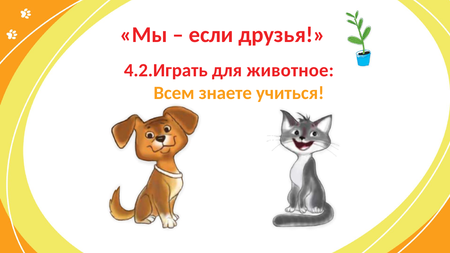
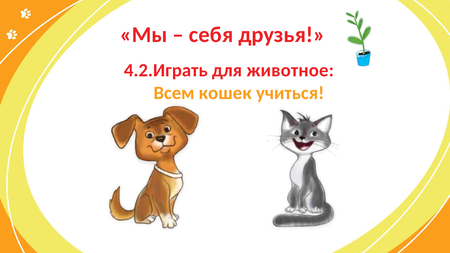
если: если -> себя (211, 35)
знаете: знаете -> кошек (225, 93)
